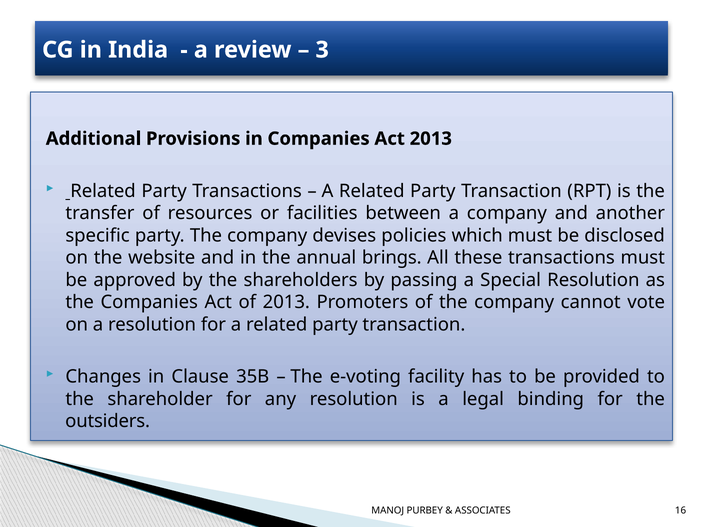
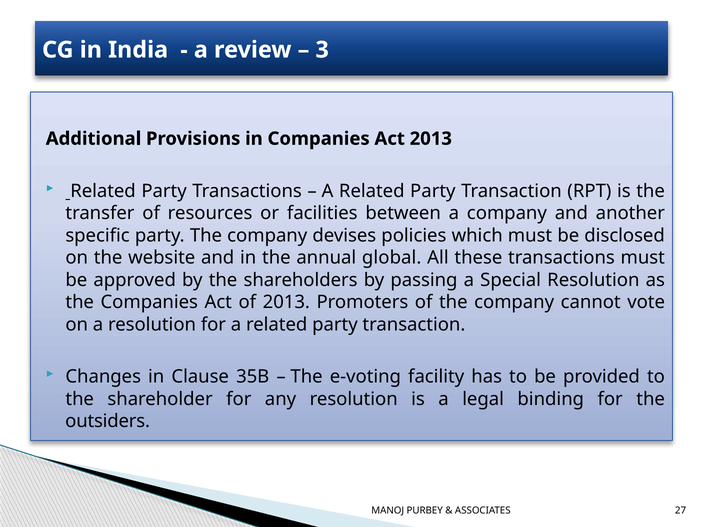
brings: brings -> global (392, 258)
16: 16 -> 27 (681, 511)
